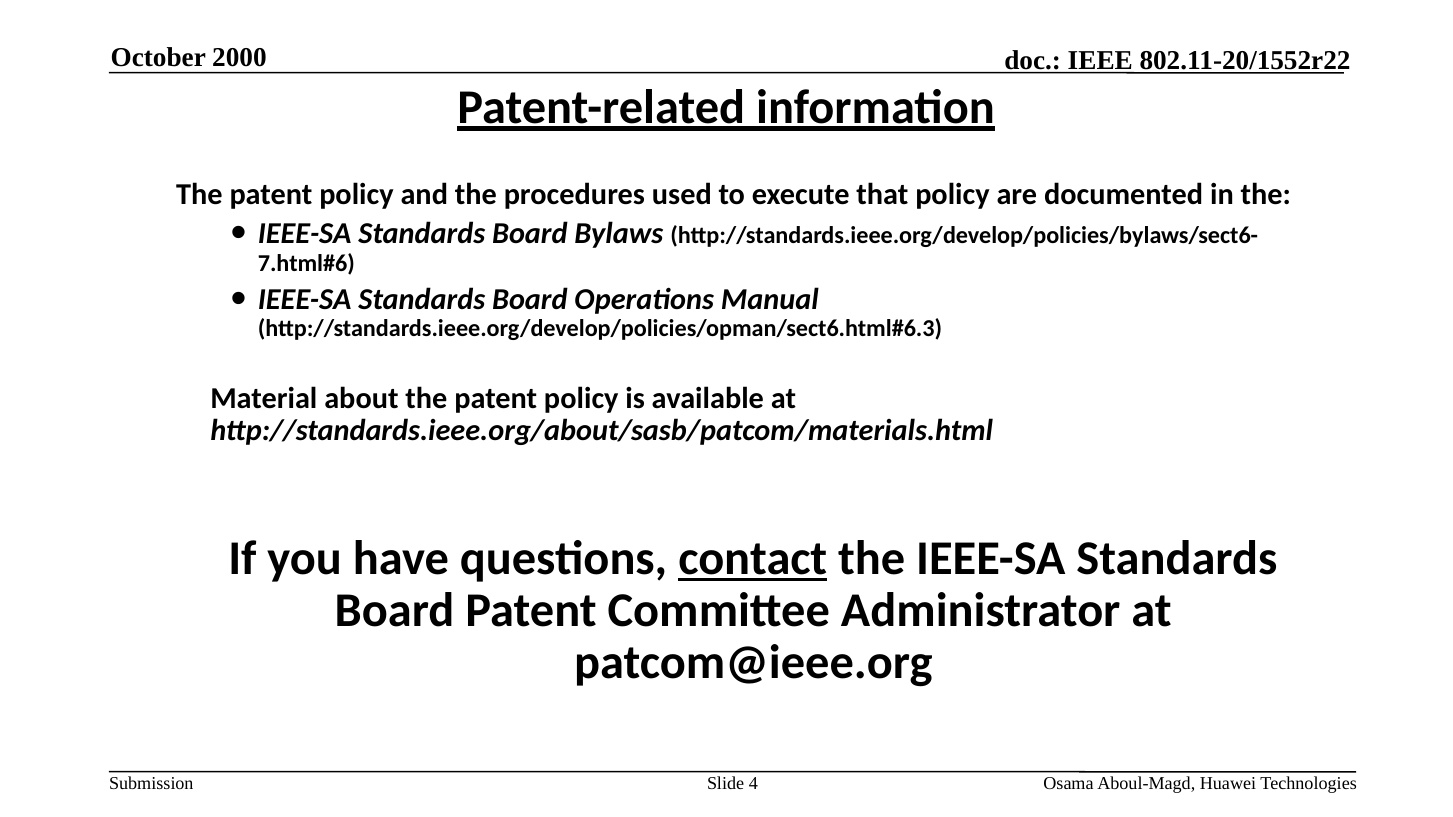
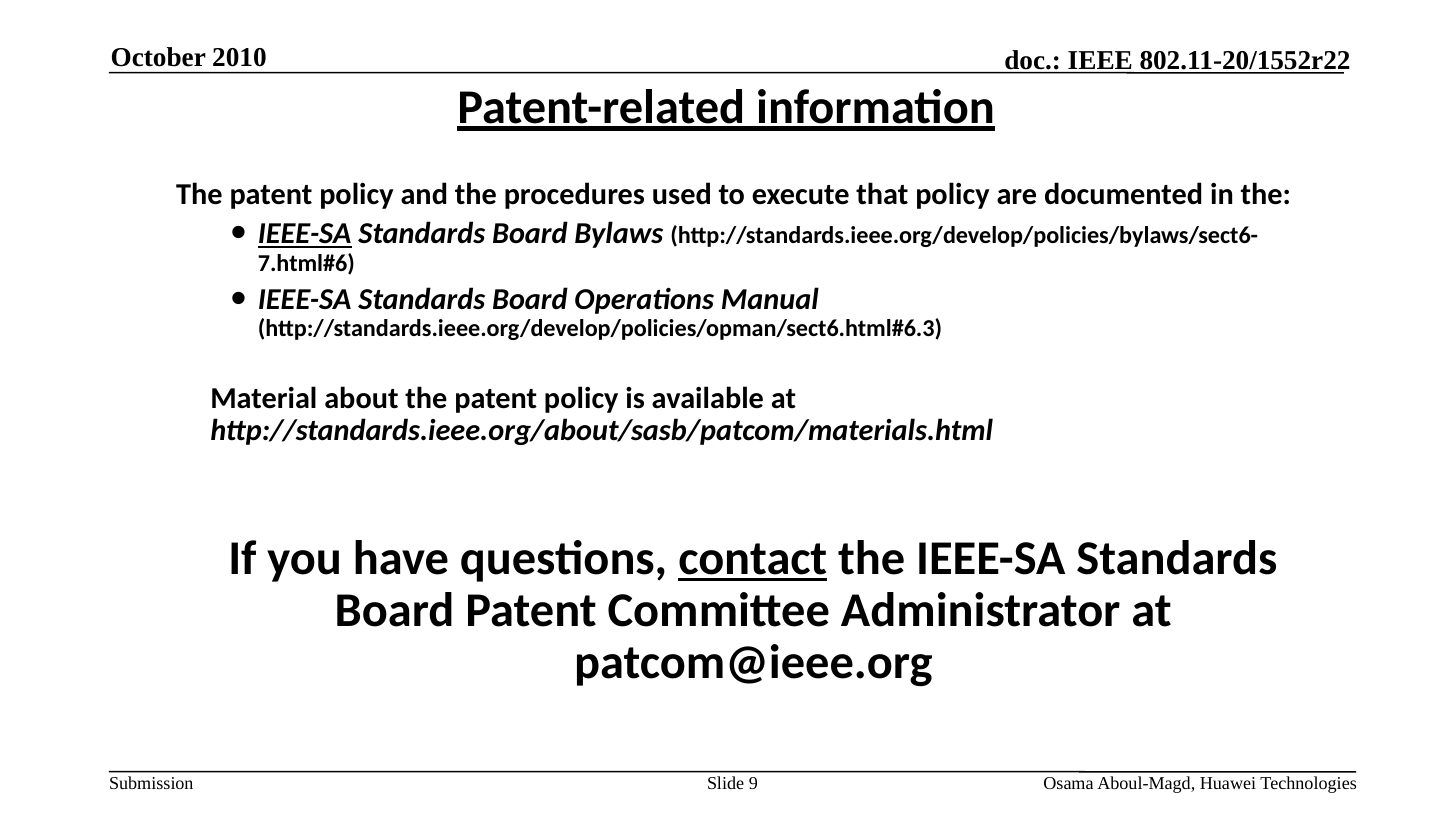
2000: 2000 -> 2010 (239, 58)
IEEE-SA underline: none -> present (305, 234)
4: 4 -> 9 (753, 784)
